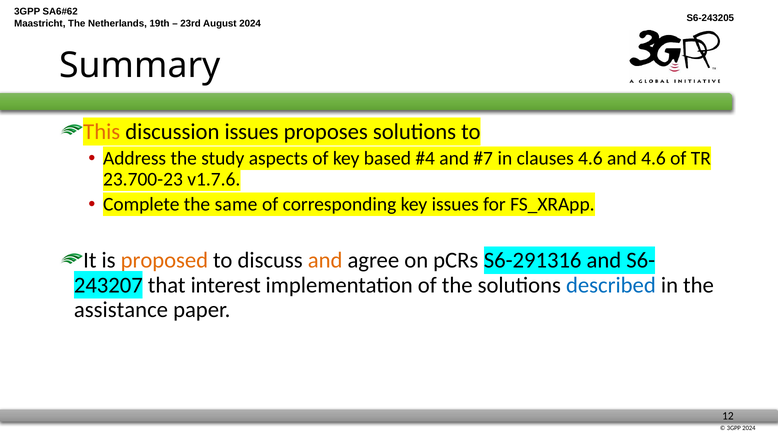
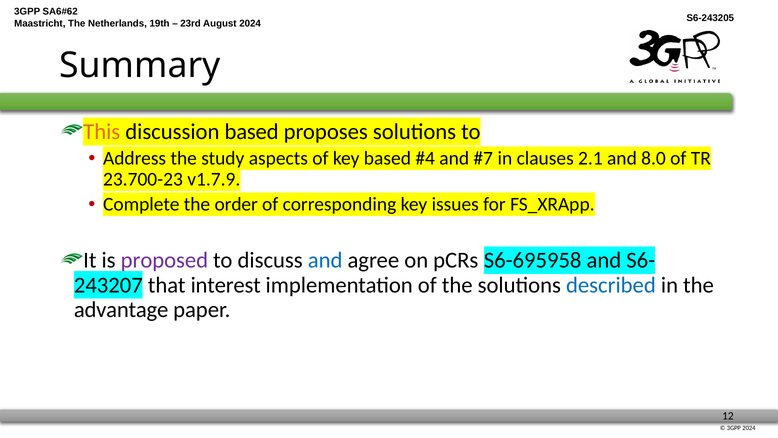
discussion issues: issues -> based (252, 132)
clauses 4.6: 4.6 -> 2.1 (590, 158)
and 4.6: 4.6 -> 8.0 (654, 158)
v1.7.6: v1.7.6 -> v1.7.9 (214, 179)
same: same -> order (236, 204)
proposed colour: orange -> purple (164, 260)
and colour: orange -> blue (325, 260)
S6-291316: S6-291316 -> S6-695958 (533, 260)
assistance: assistance -> advantage (121, 309)
